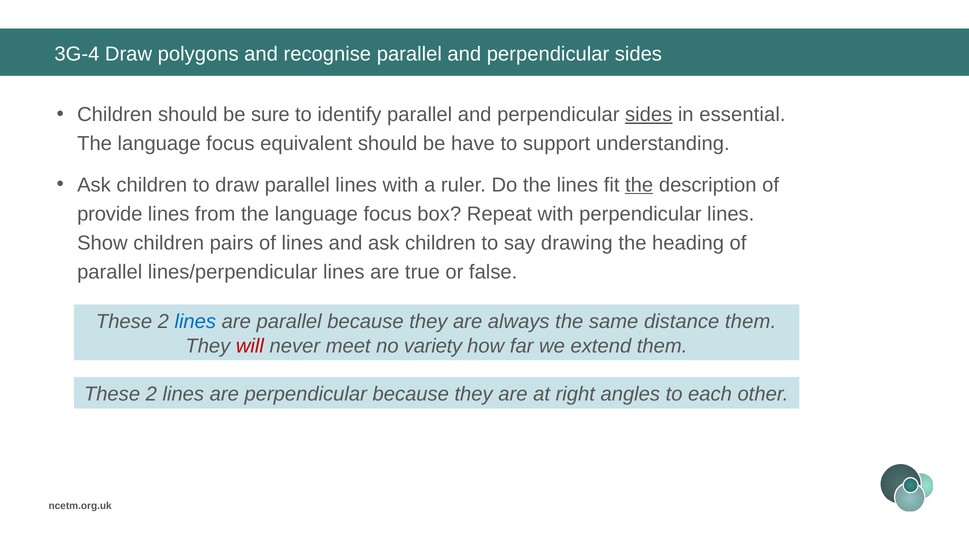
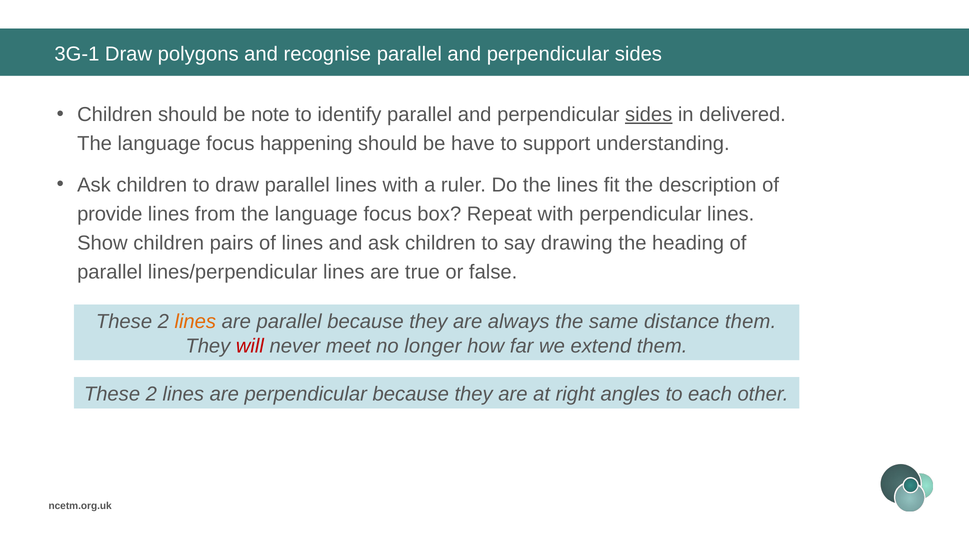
3G-4: 3G-4 -> 3G-1 (77, 54)
sure: sure -> note (270, 115)
essential: essential -> delivered (743, 115)
equivalent: equivalent -> happening (306, 144)
the underline: present -> none (639, 185)
lines colour: blue -> orange (195, 322)
variety: variety -> longer (433, 346)
